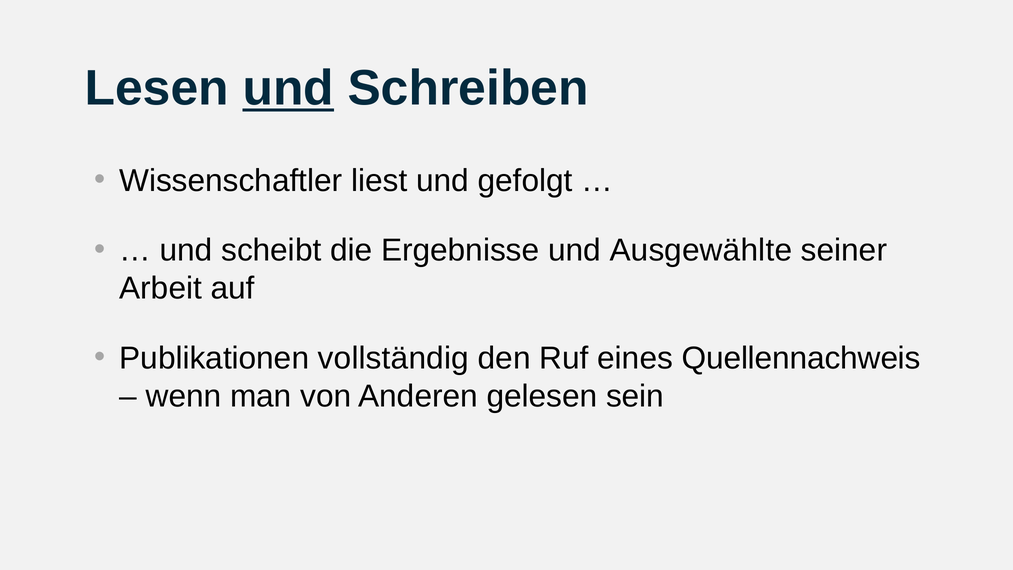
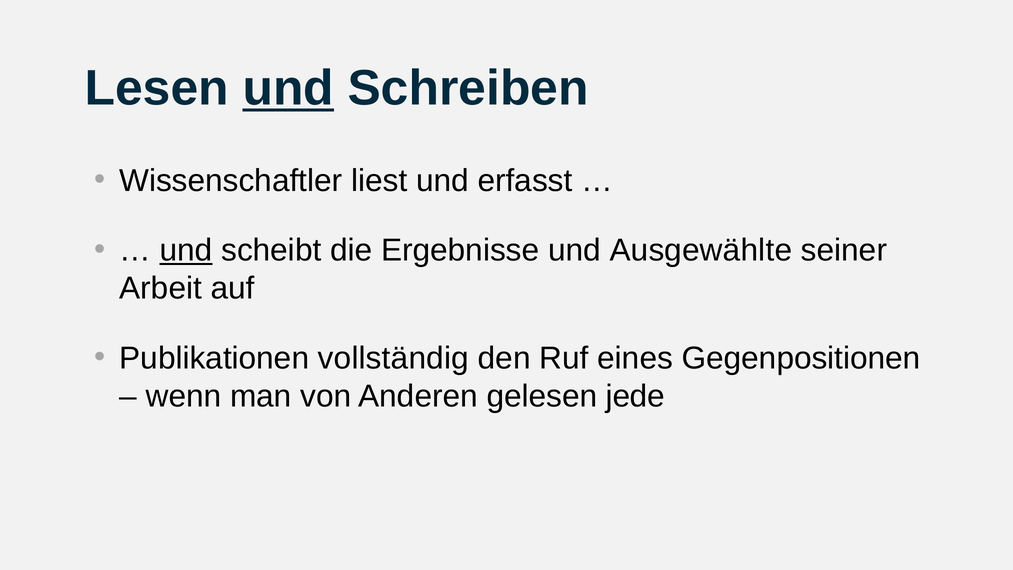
gefolgt: gefolgt -> erfasst (525, 181)
und underline: none -> present (186, 250)
Quellennachweis: Quellennachweis -> Gegenpositionen (801, 358)
sein: sein -> jede (635, 396)
